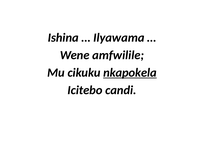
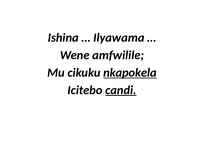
candi underline: none -> present (121, 90)
